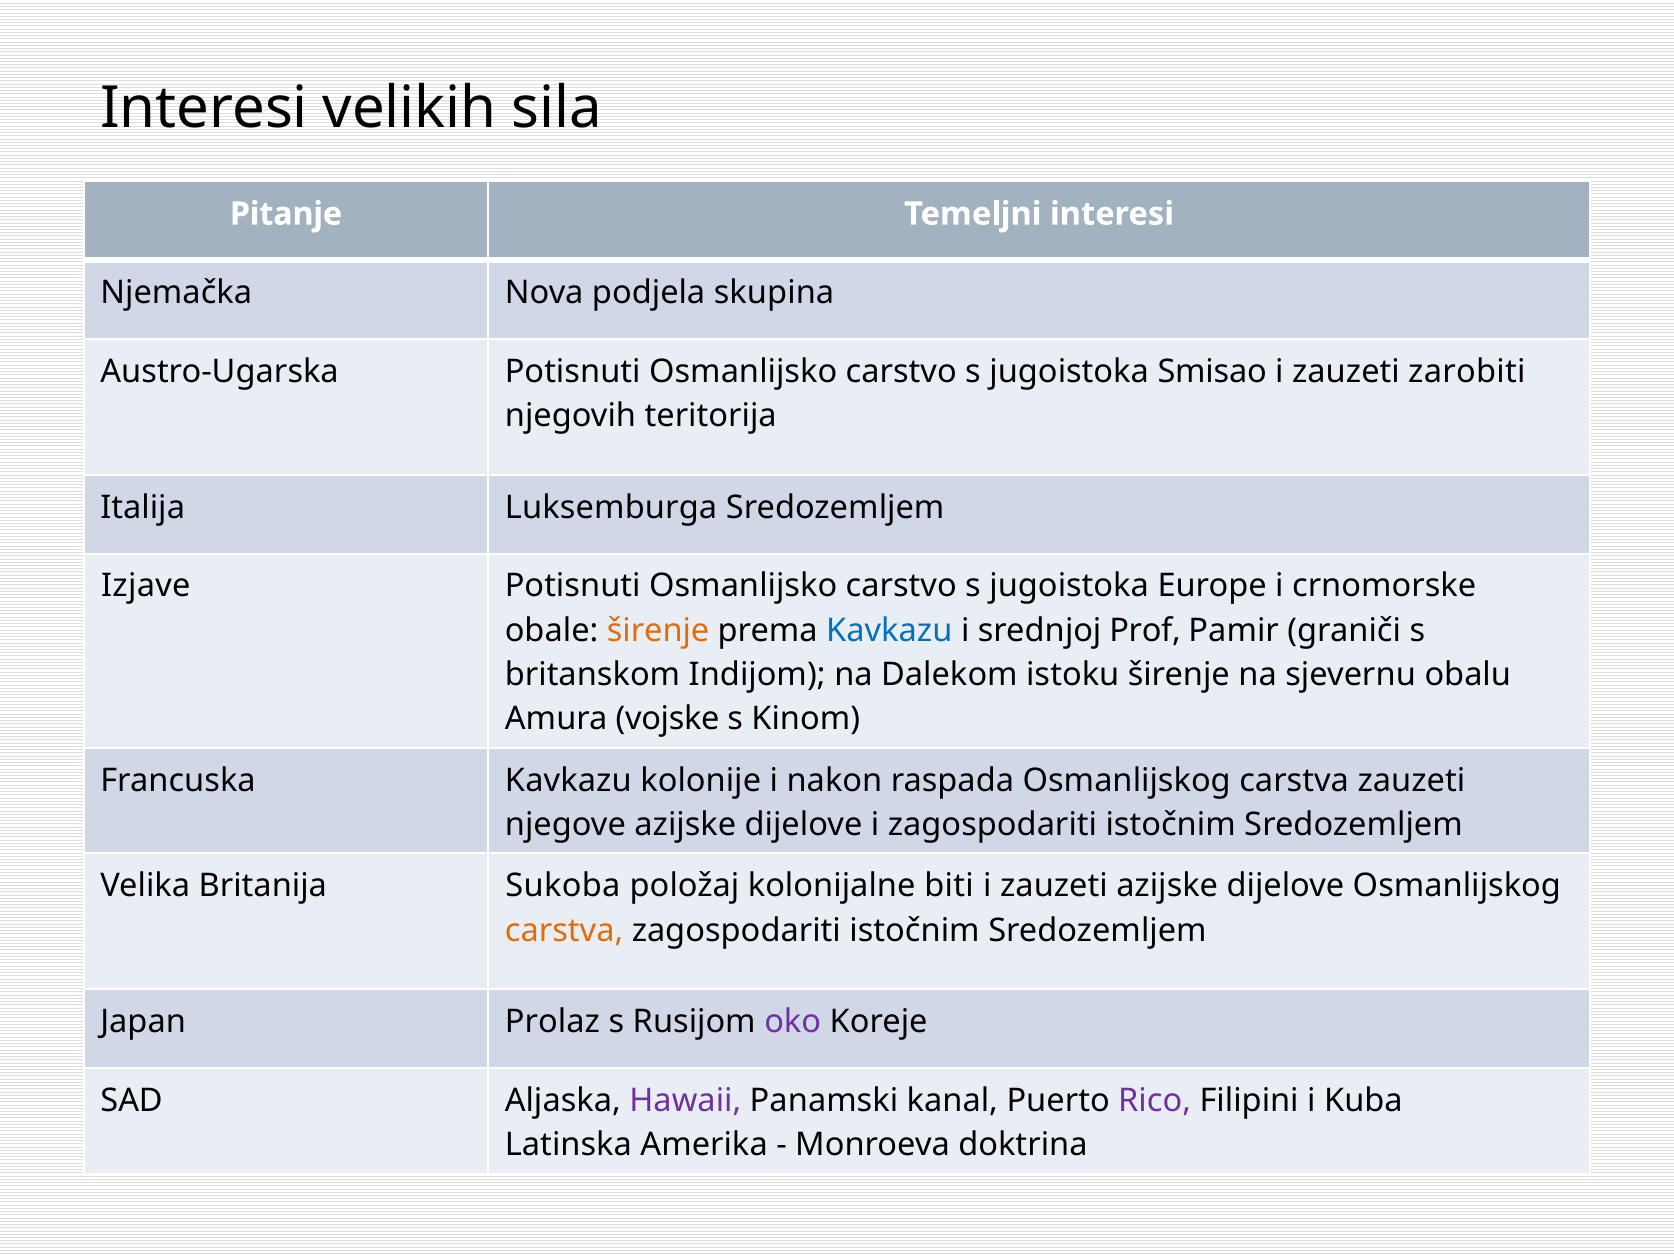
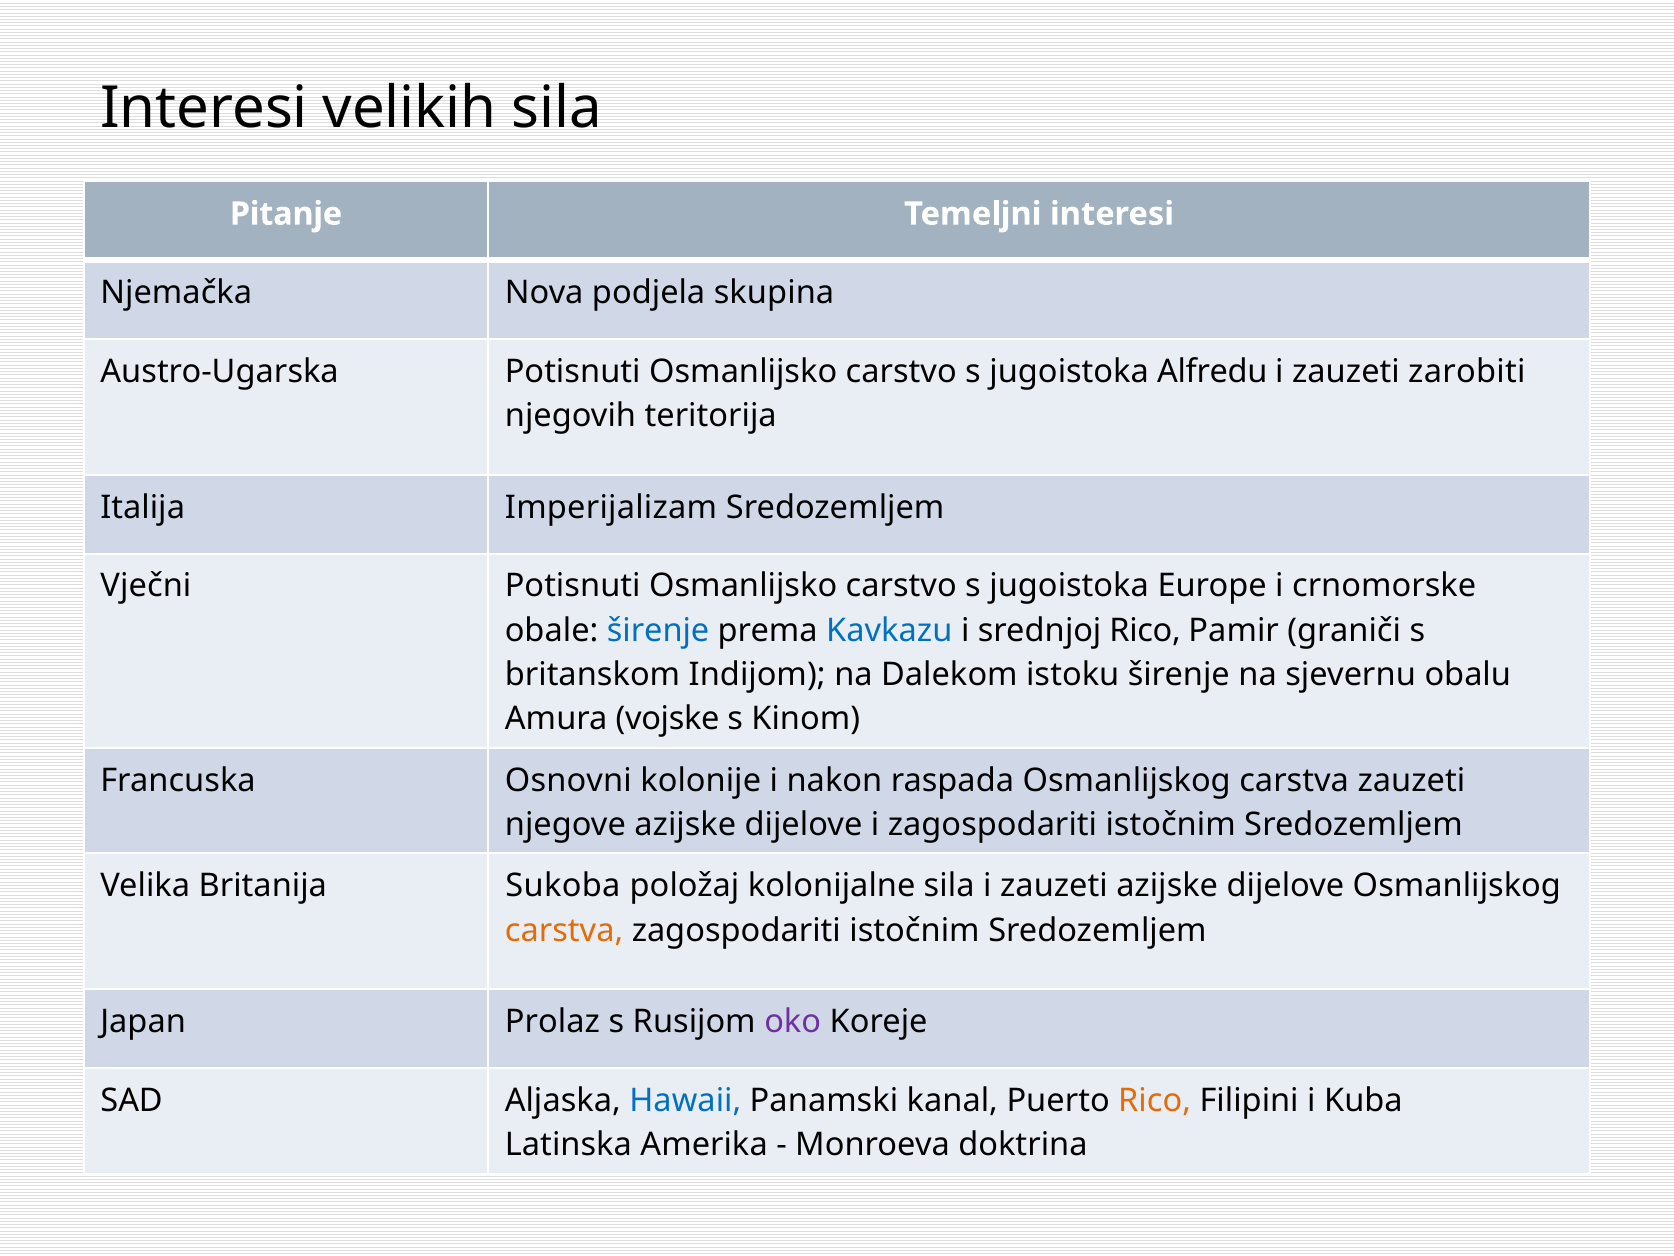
Smisao: Smisao -> Alfredu (1212, 371)
Luksemburga: Luksemburga -> Imperijalizam (611, 507)
Izjave: Izjave -> Vječni (146, 586)
širenje colour: orange -> blue (658, 630)
srednjoj Prof: Prof -> Rico (1145, 630)
Francuska Kavkazu: Kavkazu -> Osnovni (568, 780)
kolonijalne biti: biti -> sila (949, 886)
Hawaii colour: purple -> blue (685, 1100)
Rico colour: purple -> orange (1155, 1100)
